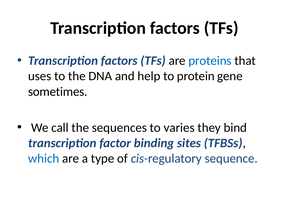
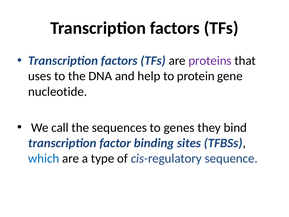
proteins colour: blue -> purple (210, 61)
sometimes: sometimes -> nucleotide (58, 91)
varies: varies -> genes (179, 127)
